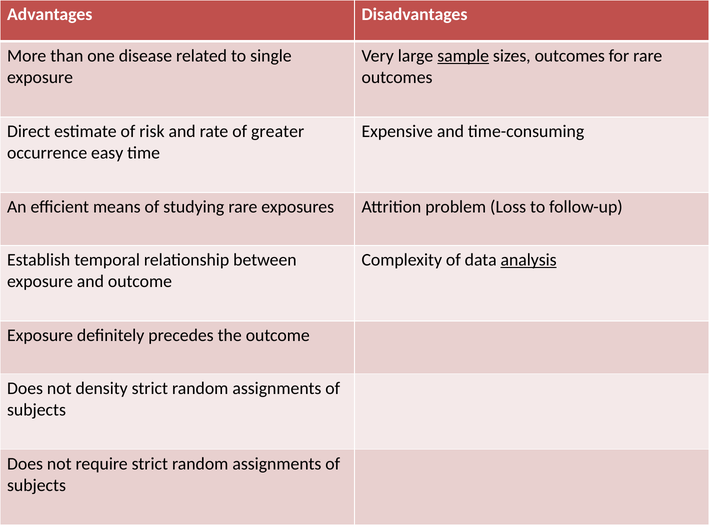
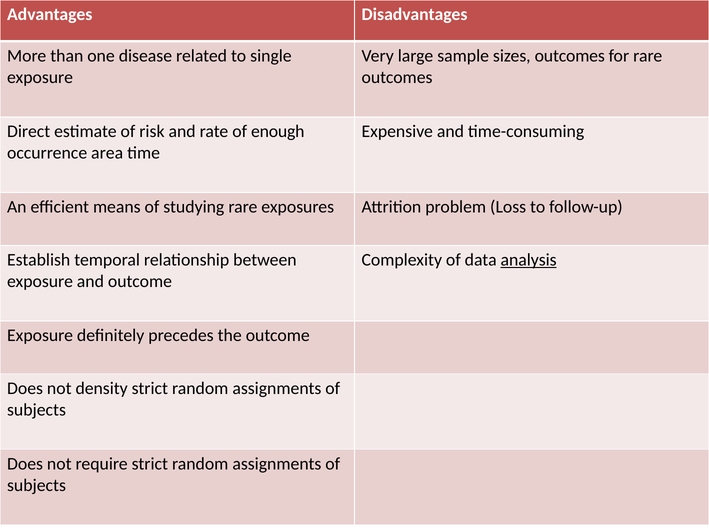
sample underline: present -> none (463, 56)
greater: greater -> enough (278, 131)
easy: easy -> area (107, 153)
